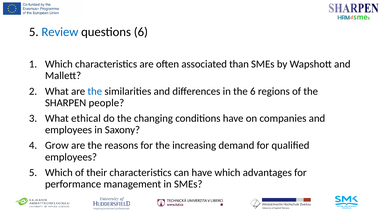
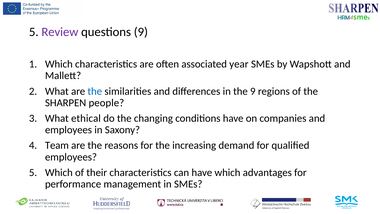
Review colour: blue -> purple (60, 32)
questions 6: 6 -> 9 (141, 32)
than: than -> year (239, 64)
the 6: 6 -> 9 (253, 91)
Grow: Grow -> Team (57, 145)
